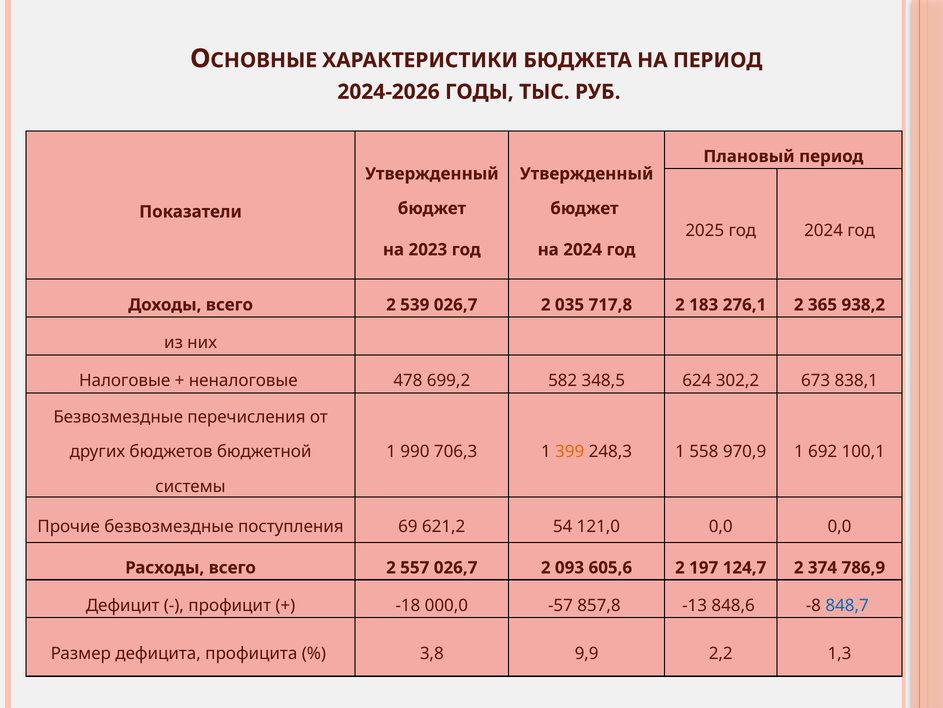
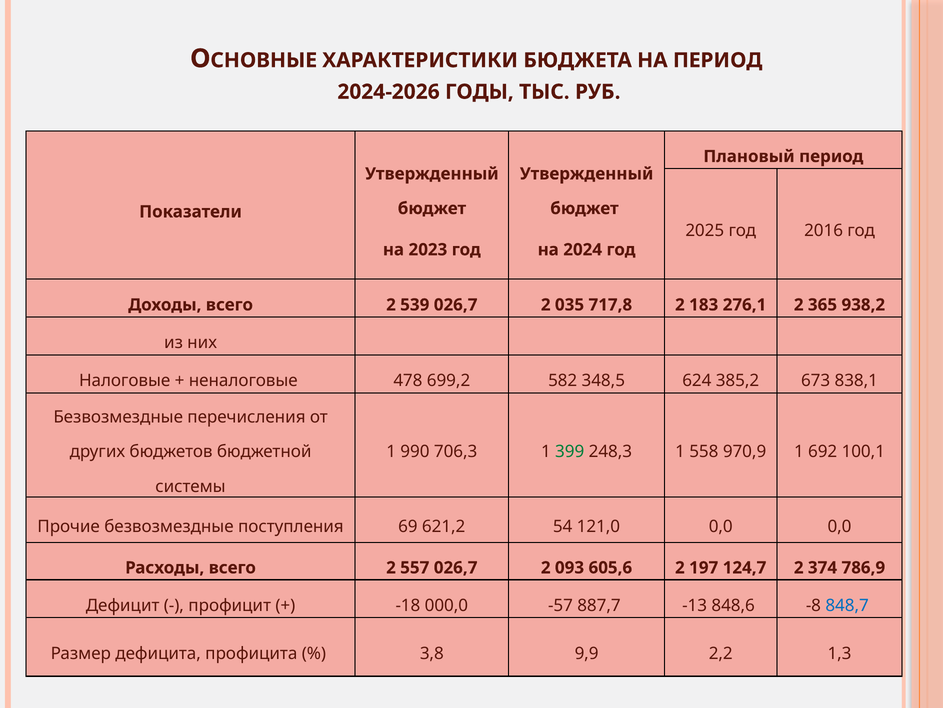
год 2024: 2024 -> 2016 (824, 230)
302,2: 302,2 -> 385,2 (737, 380)
399 colour: orange -> green (570, 451)
857,8: 857,8 -> 887,7 (599, 605)
